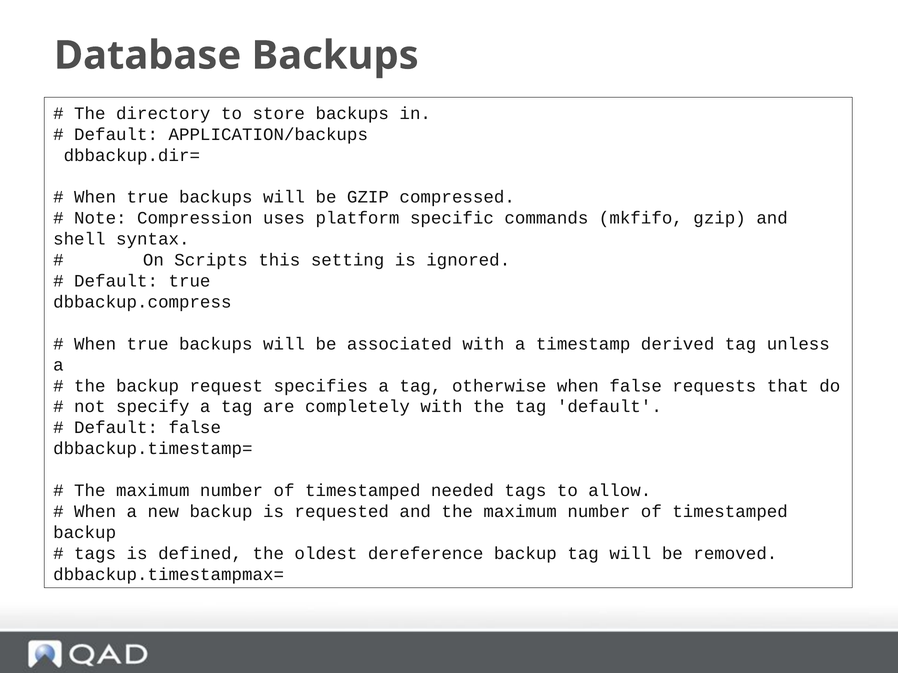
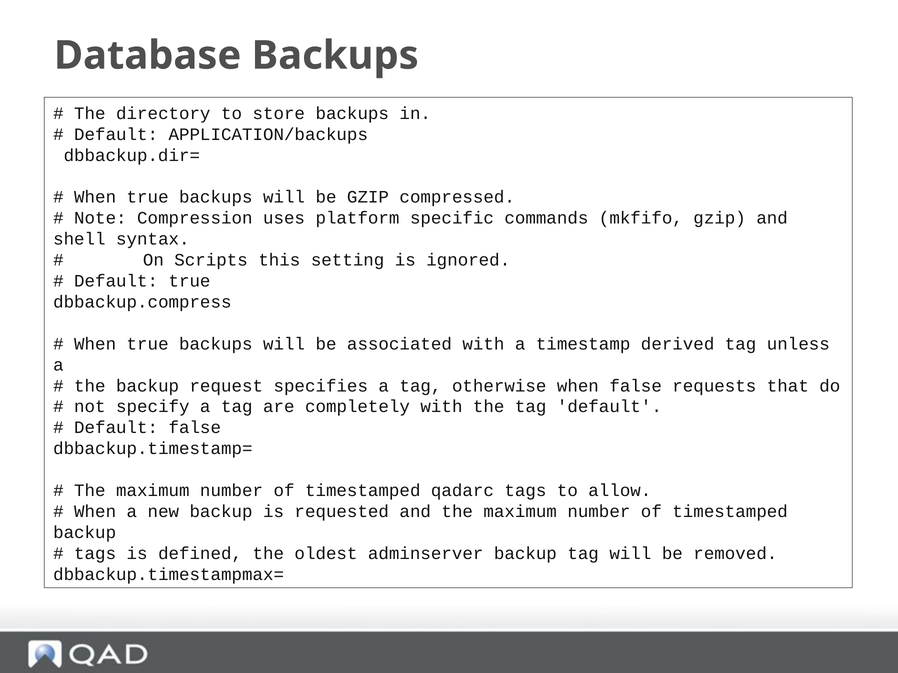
needed: needed -> qadarc (462, 491)
dereference: dereference -> adminserver (426, 554)
